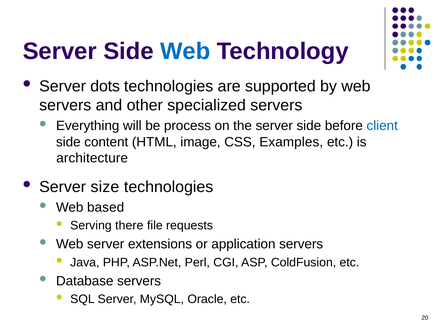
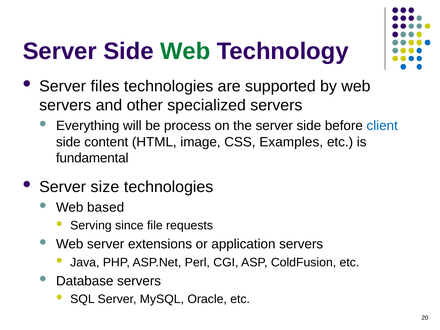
Web colour: blue -> green (185, 51)
dots: dots -> files (105, 86)
architecture: architecture -> fundamental (92, 158)
there: there -> since (129, 226)
